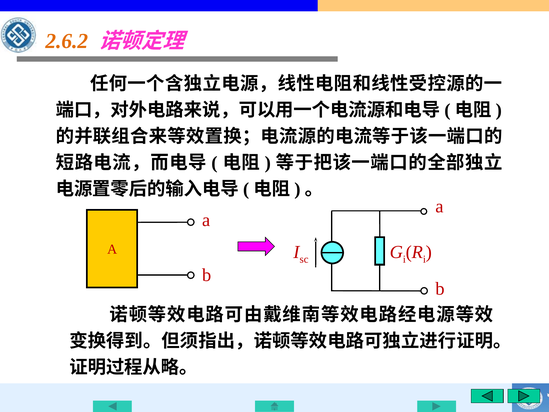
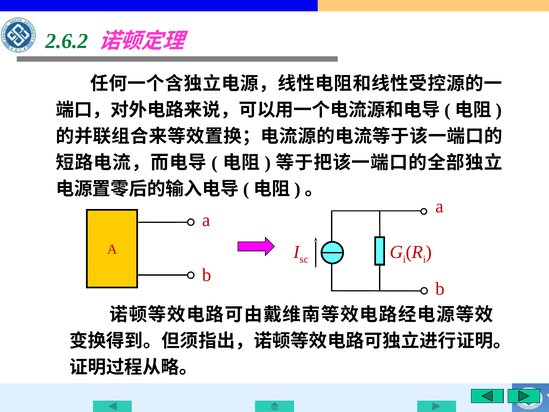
2.6.2 colour: orange -> green (67, 41)
